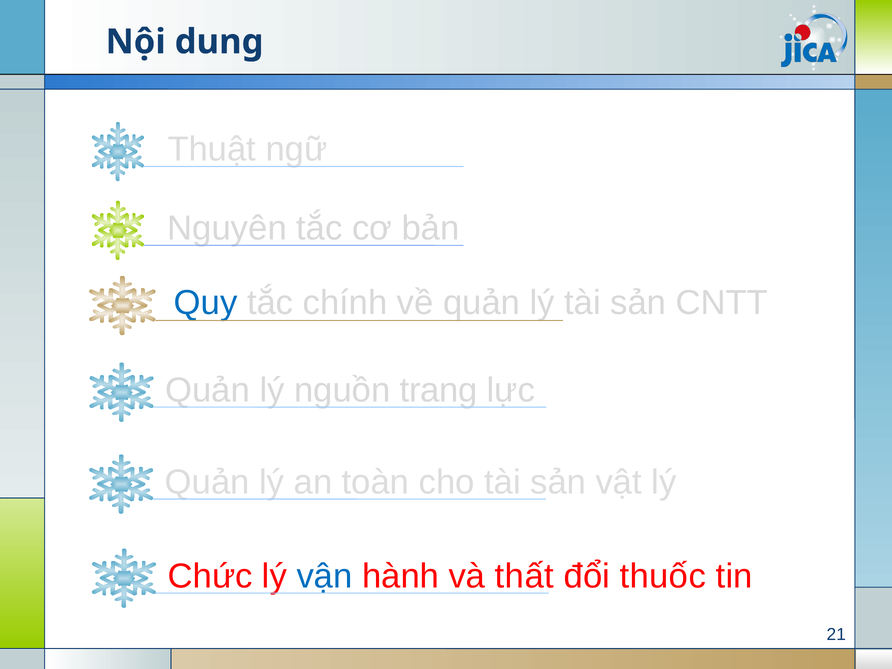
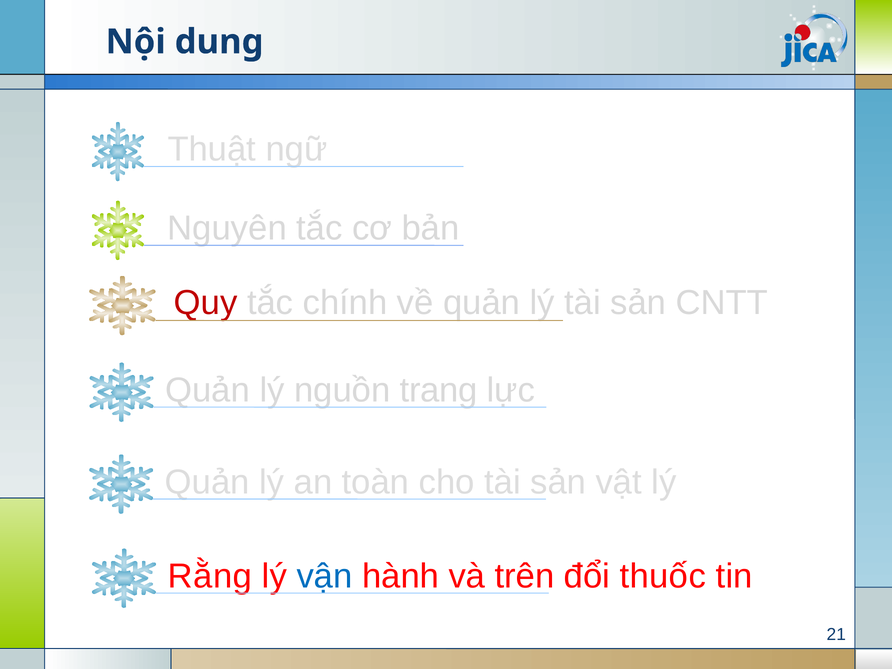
Quy colour: blue -> red (206, 303)
Chức: Chức -> Rằng (210, 576)
thất: thất -> trên (525, 576)
